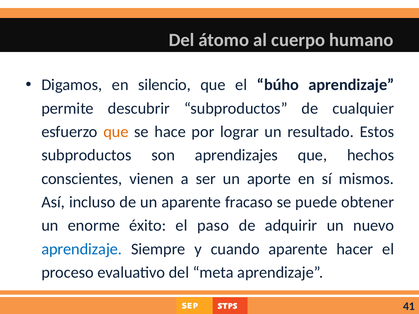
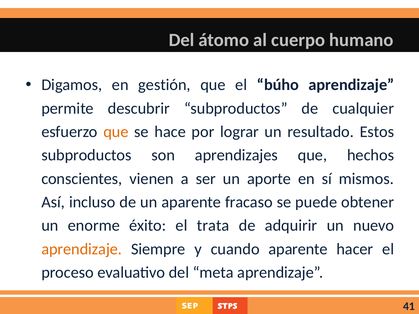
silencio: silencio -> gestión (164, 85)
paso: paso -> trata (213, 226)
aprendizaje colour: blue -> orange (82, 249)
